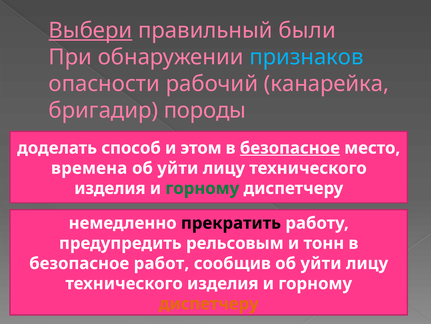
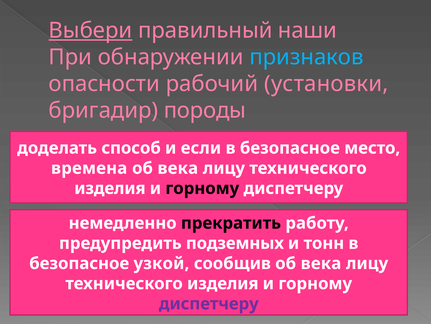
были: были -> наши (307, 30)
канарейка: канарейка -> установки (326, 84)
этом: этом -> если (201, 148)
безопасное underline: present -> none (290, 148)
уйти: уйти -> века (178, 168)
горному colour: green -> black (202, 188)
рельсовым: рельсовым -> подземных (235, 243)
работ: работ -> узкой (161, 263)
сообщив об уйти: уйти -> века (321, 263)
диспетчеру colour: orange -> purple (209, 303)
